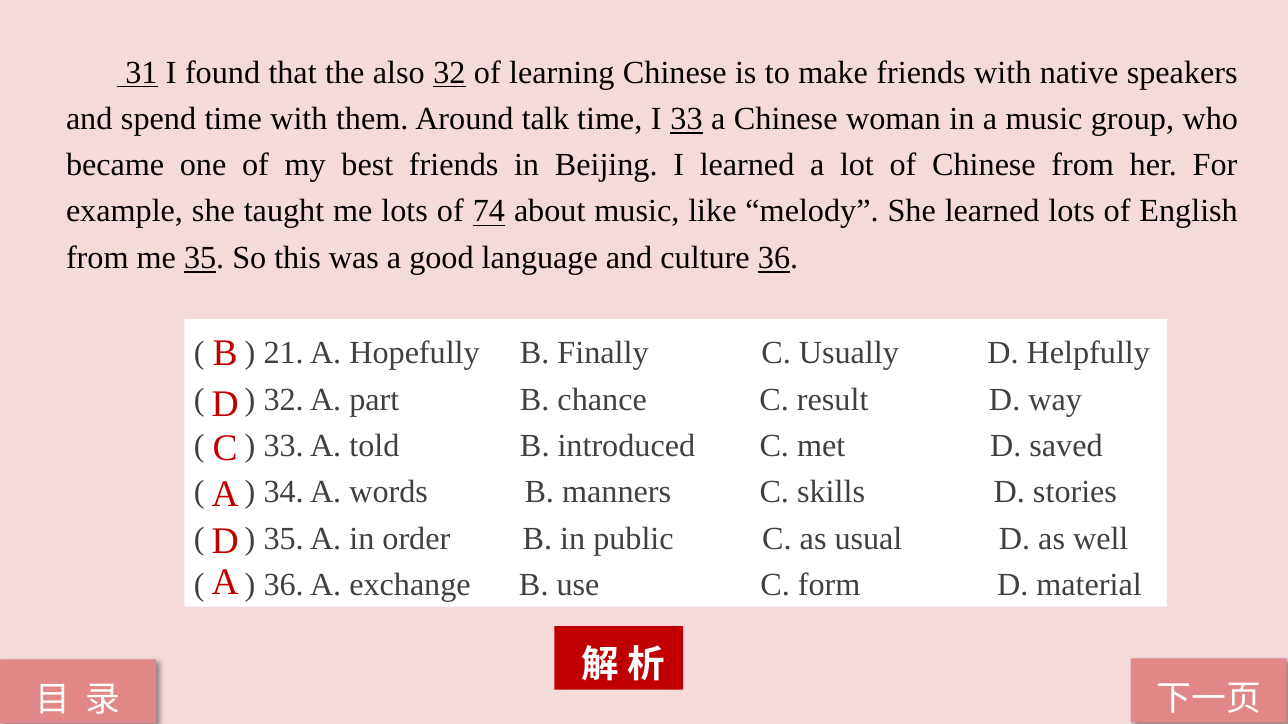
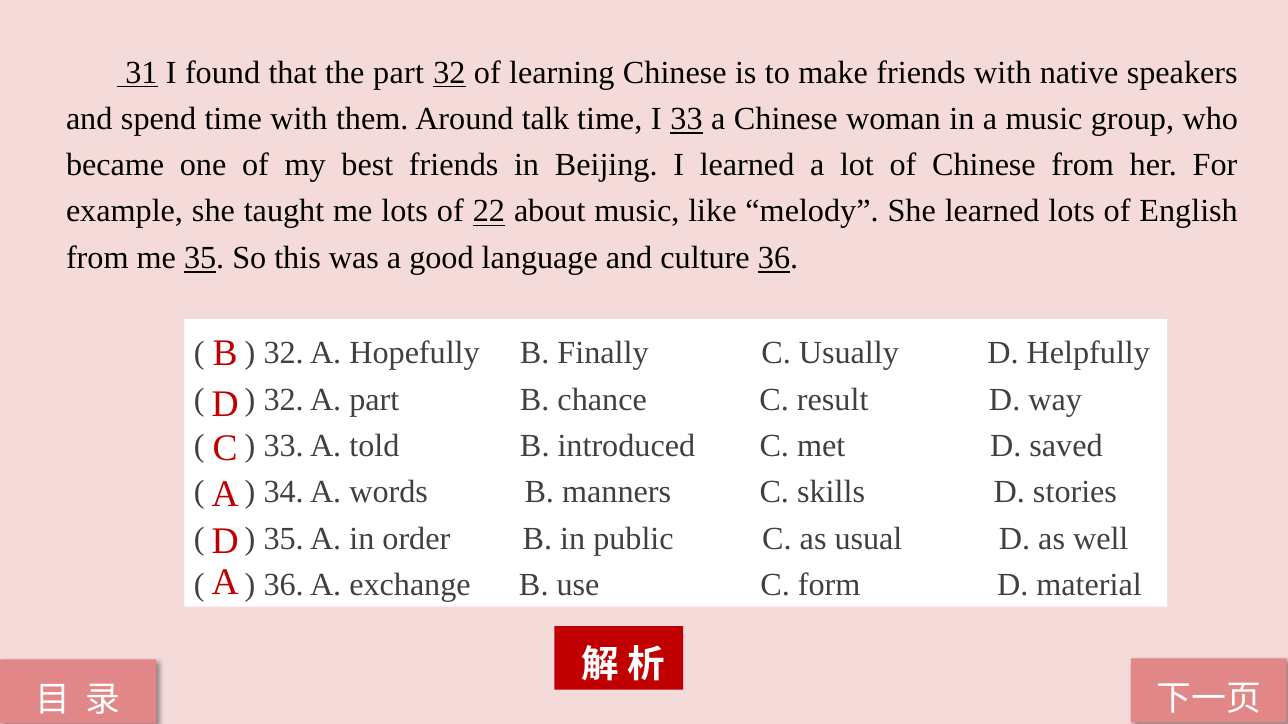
the also: also -> part (399, 72)
74: 74 -> 22 (489, 212)
21: 21 -> 32 (284, 353)
